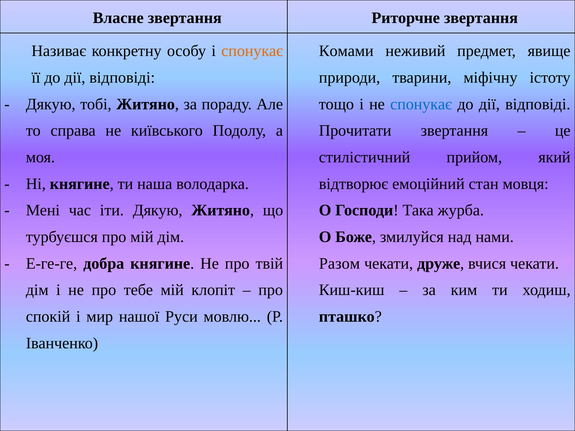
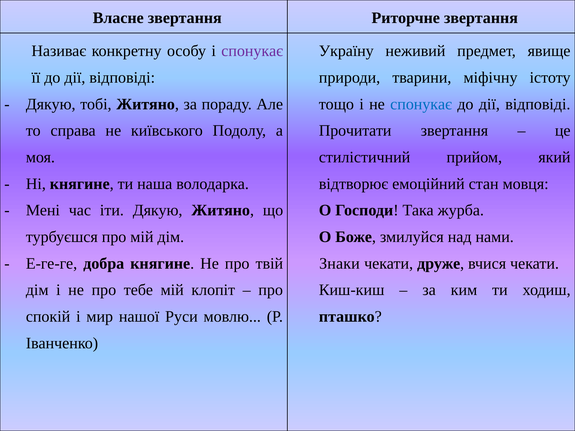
спонукає colour: orange -> purple (252, 51)
Комами: Комами -> Україну (346, 51)
Разом: Разом -> Знаки (339, 264)
